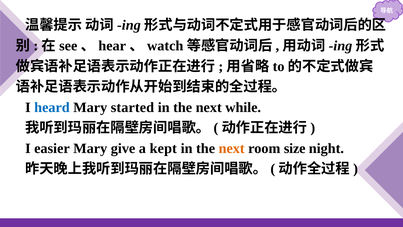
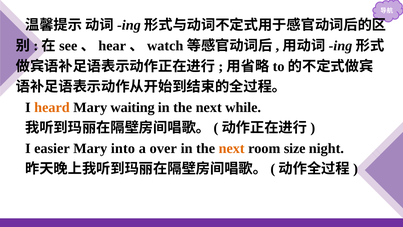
heard colour: blue -> orange (52, 107)
started: started -> waiting (133, 107)
give: give -> into (123, 148)
kept: kept -> over (163, 148)
